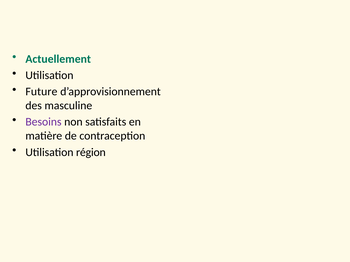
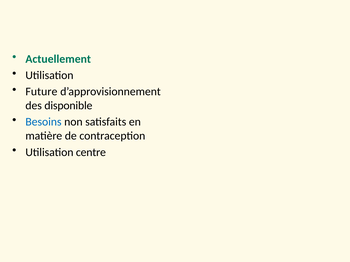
masculine: masculine -> disponible (68, 106)
Besoins colour: purple -> blue (43, 122)
région: région -> centre (91, 152)
